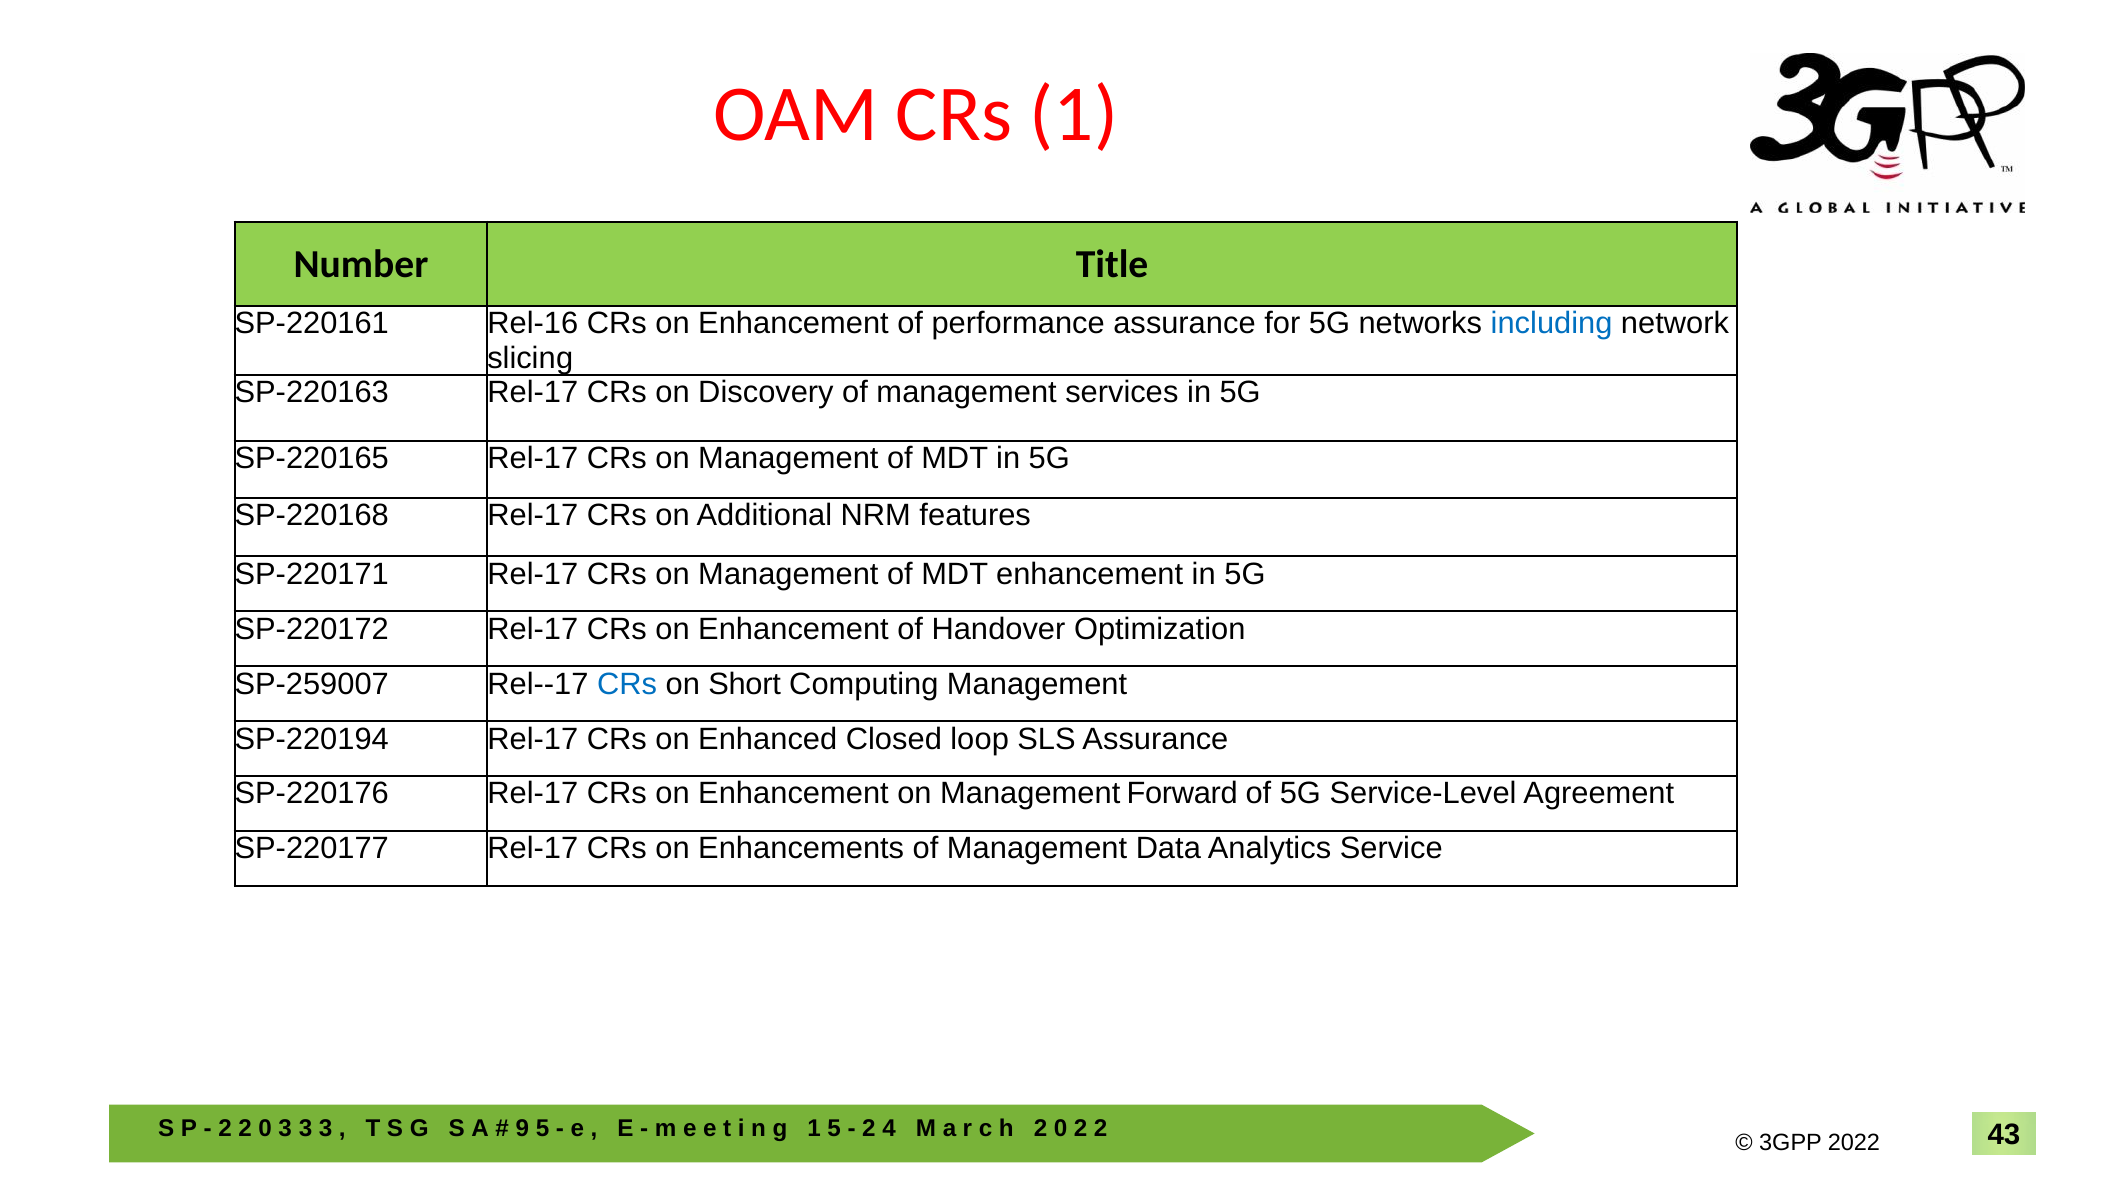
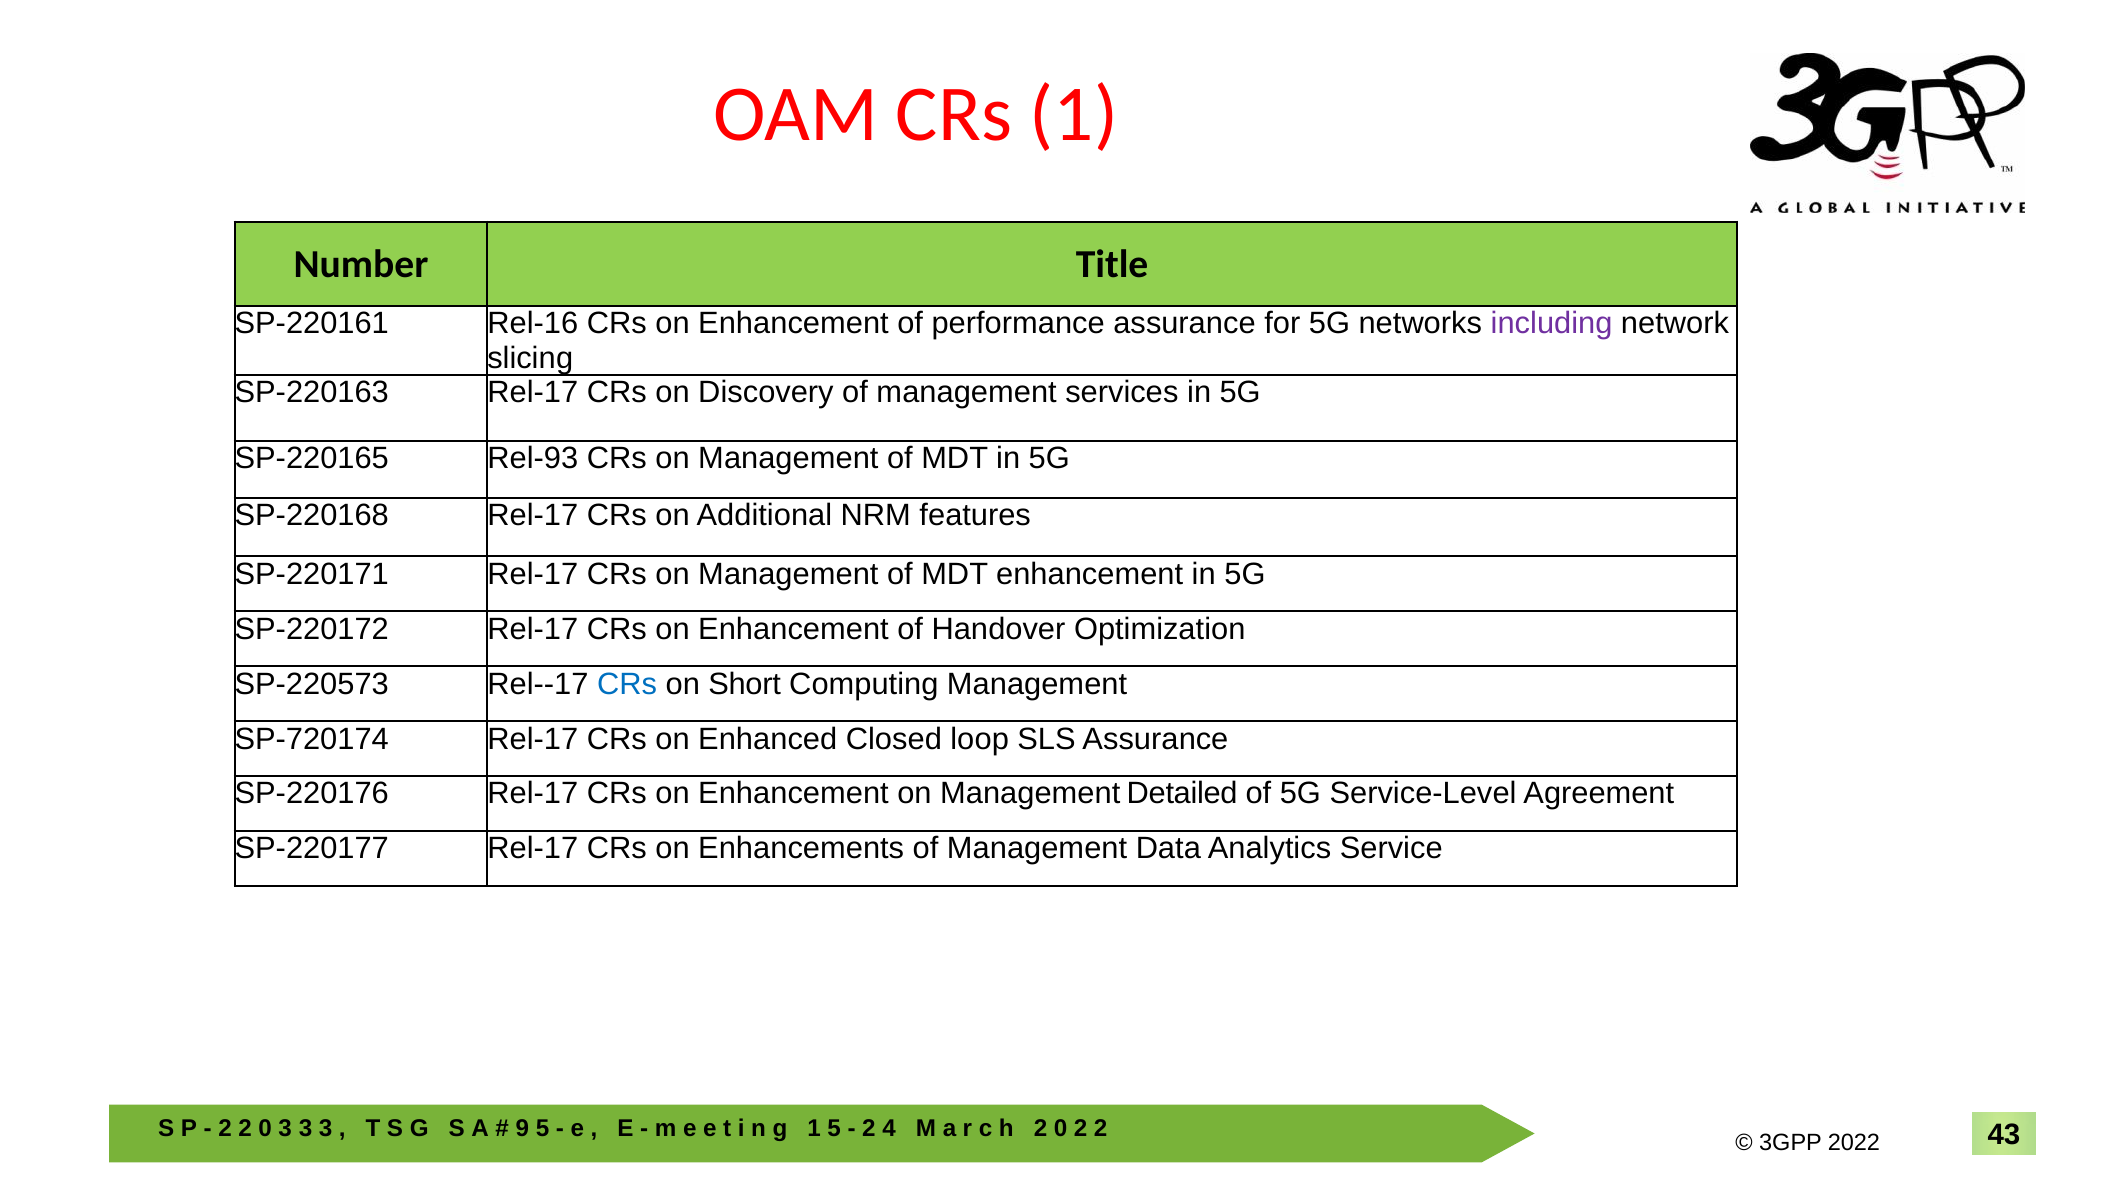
including colour: blue -> purple (1552, 324)
SP-220165 Rel-17: Rel-17 -> Rel-93 (533, 459)
SP-259007: SP-259007 -> SP-220573 (312, 684)
SP-220194: SP-220194 -> SP-720174 (312, 739)
Forward: Forward -> Detailed (1182, 794)
